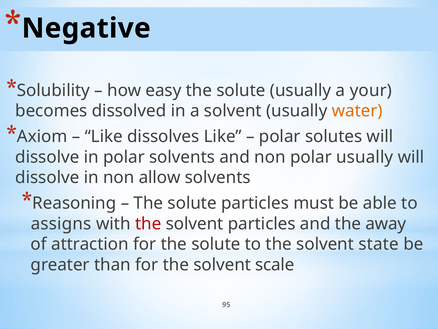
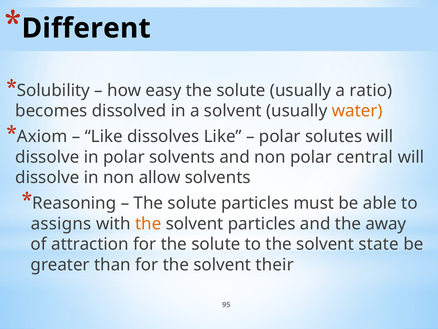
Negative: Negative -> Different (86, 28)
your: your -> ratio (371, 90)
polar usually: usually -> central (365, 157)
the colour: red -> orange (148, 223)
scale: scale -> their (275, 264)
